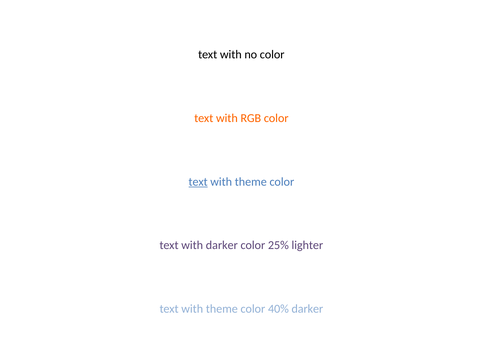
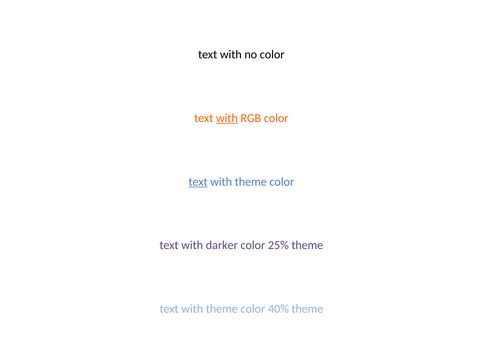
with underline: none -> present (227, 118)
25% lighter: lighter -> theme (307, 245)
40% darker: darker -> theme (307, 309)
